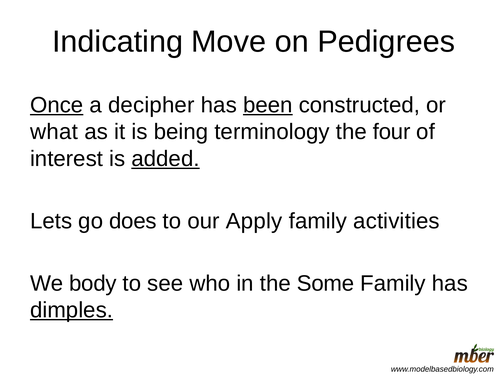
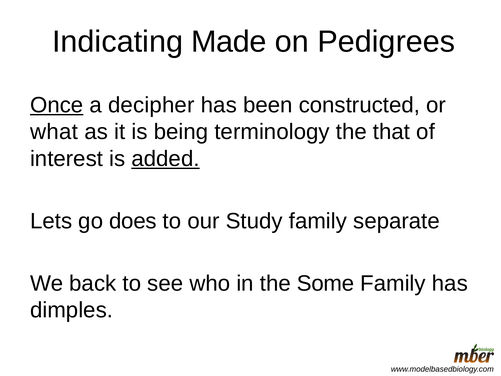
Move: Move -> Made (229, 42)
been underline: present -> none (268, 105)
four: four -> that (392, 132)
Apply: Apply -> Study (254, 221)
activities: activities -> separate (397, 221)
body: body -> back (93, 283)
dimples underline: present -> none (72, 310)
